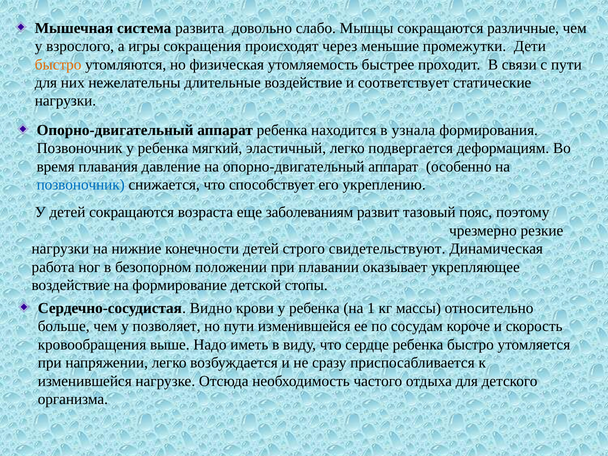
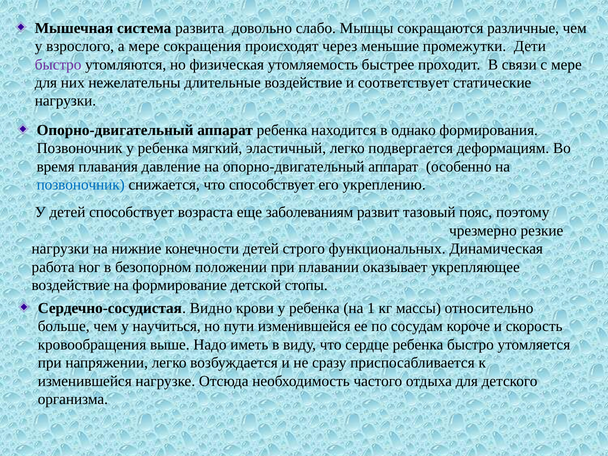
а игры: игры -> мере (144, 46)
быстро colour: orange -> purple (58, 64)
с пути: пути -> мере (566, 64)
узнала: узнала -> однако (414, 130)
детей сокращаются: сокращаются -> способствует (132, 212)
свидетельствуют: свидетельствуют -> функциональных (387, 249)
позволяет: позволяет -> научиться (167, 326)
